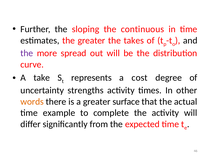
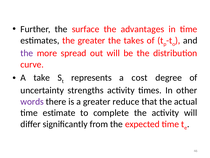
sloping: sloping -> surface (86, 29)
continuous: continuous -> advantages (142, 29)
words colour: orange -> purple (32, 101)
surface: surface -> reduce (126, 101)
example: example -> estimate (59, 113)
